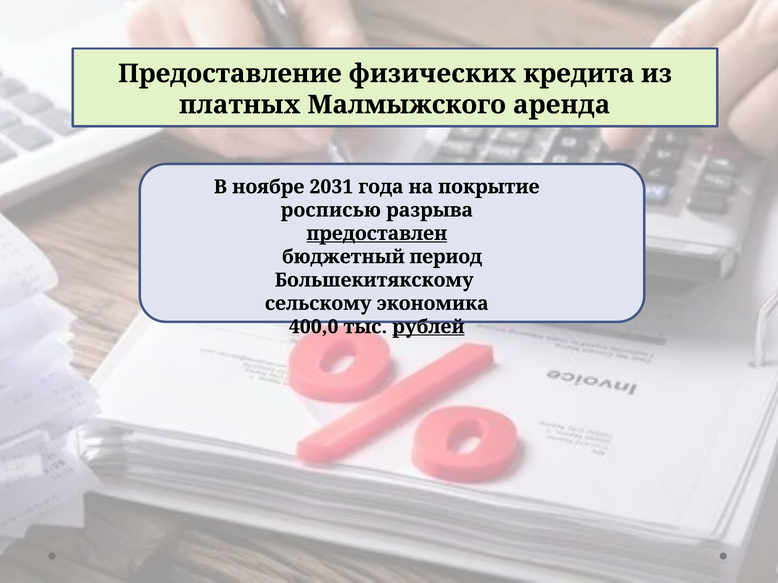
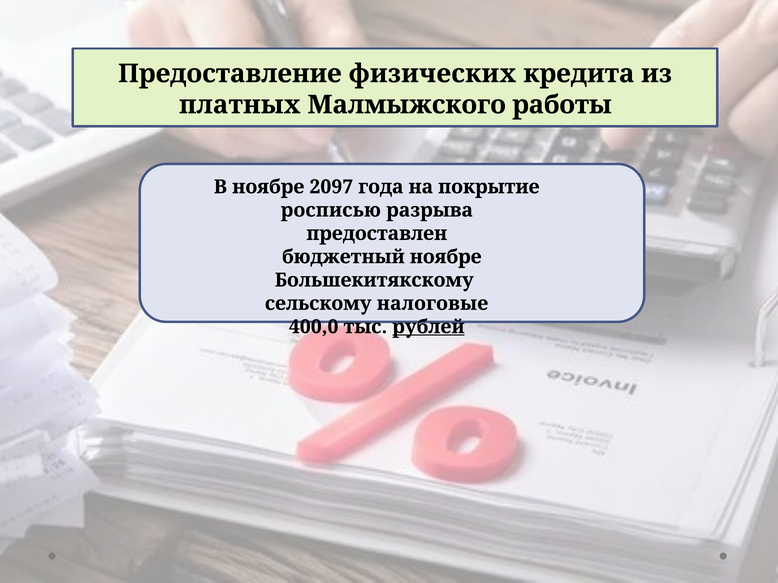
аренда: аренда -> работы (562, 105)
2031: 2031 -> 2097 (331, 187)
предоставлен underline: present -> none (377, 234)
бюджетный период: период -> ноябре (446, 257)
экономика: экономика -> налоговые (433, 304)
